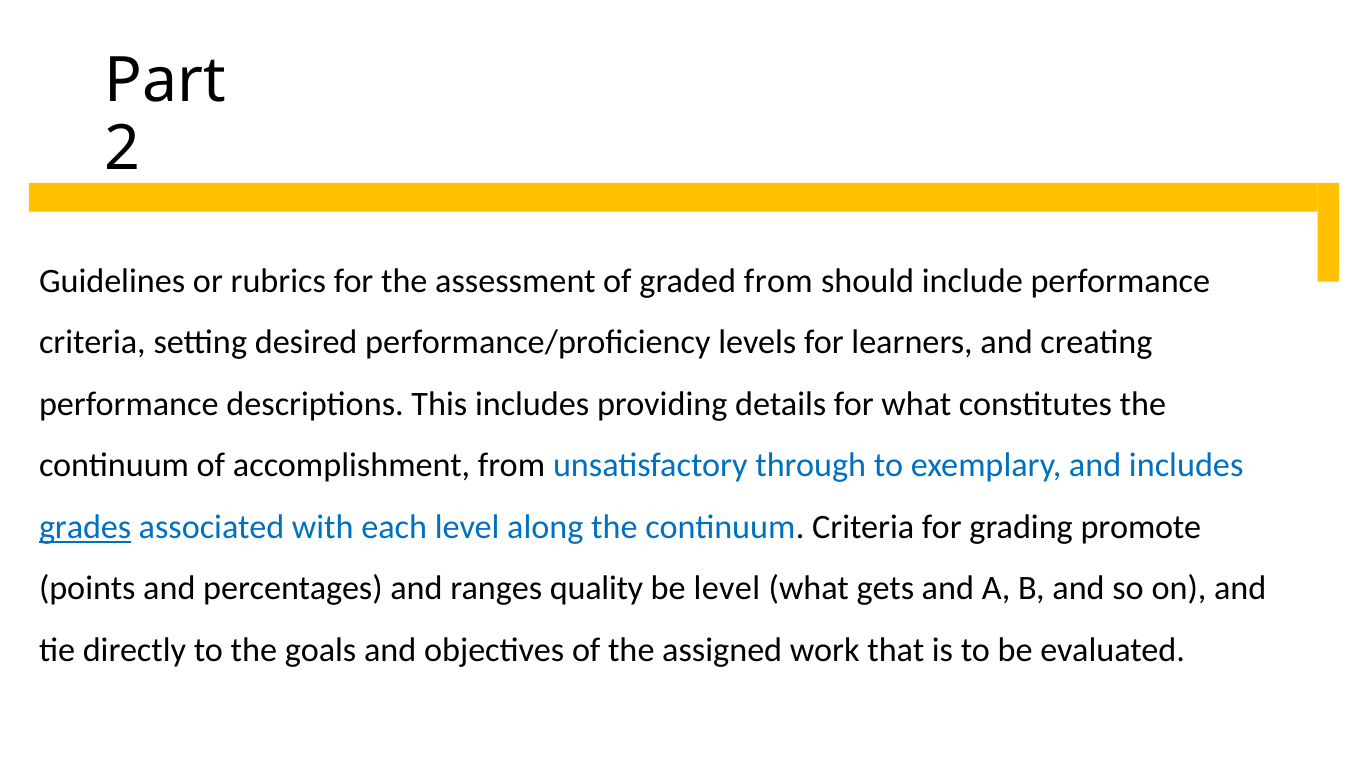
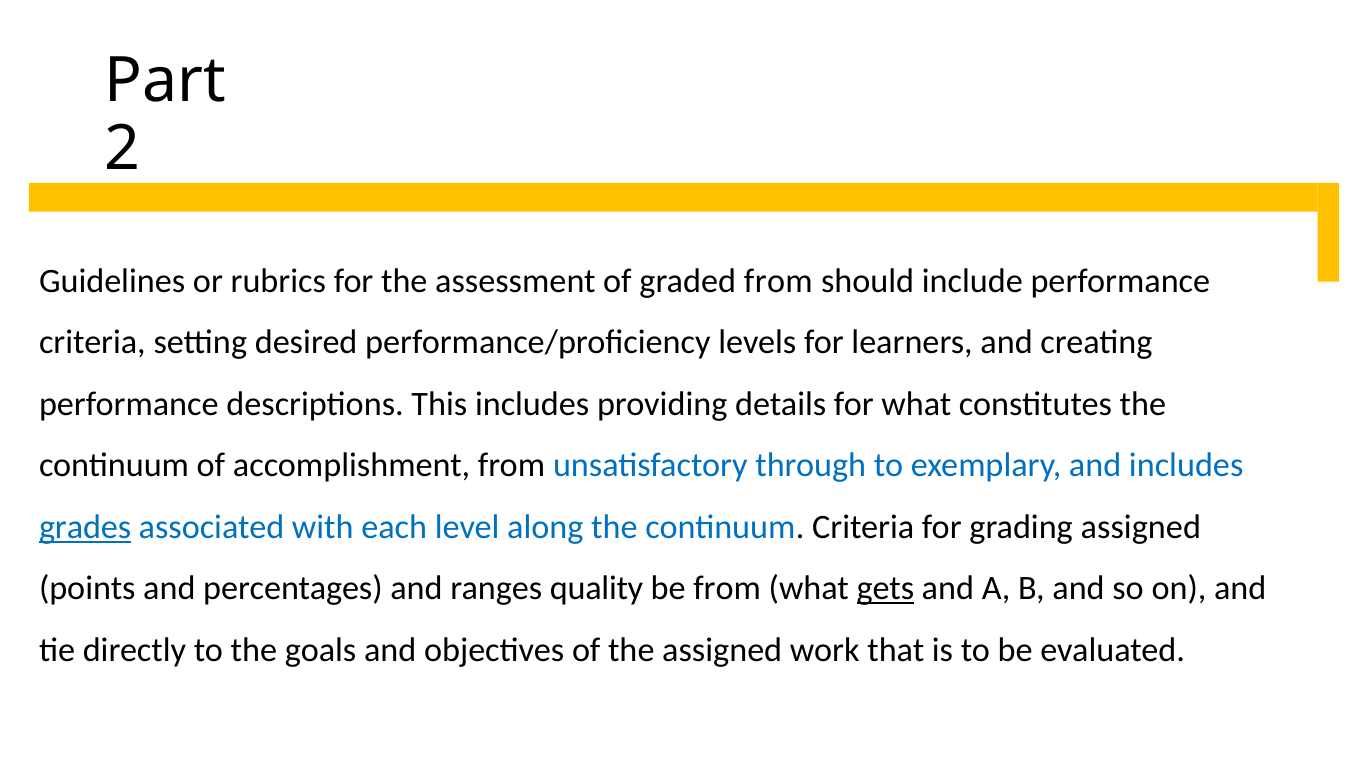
grading promote: promote -> assigned (1141, 527)
be level: level -> from (727, 589)
gets underline: none -> present (885, 589)
